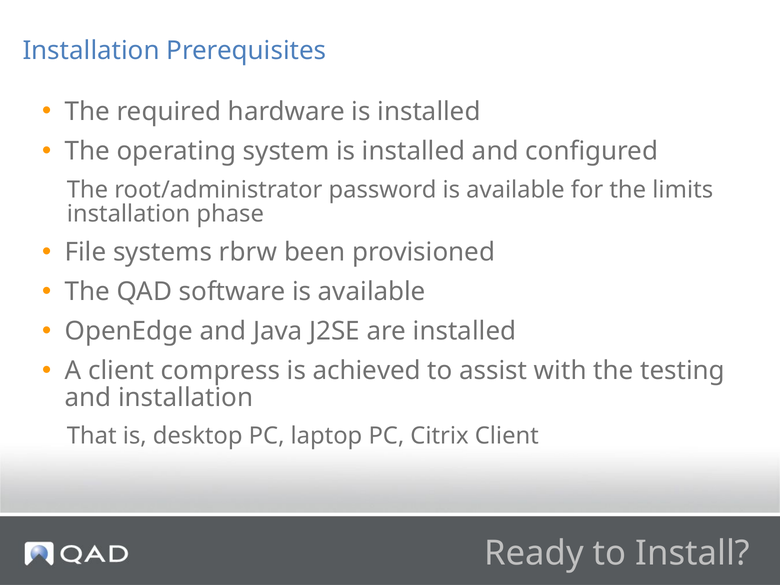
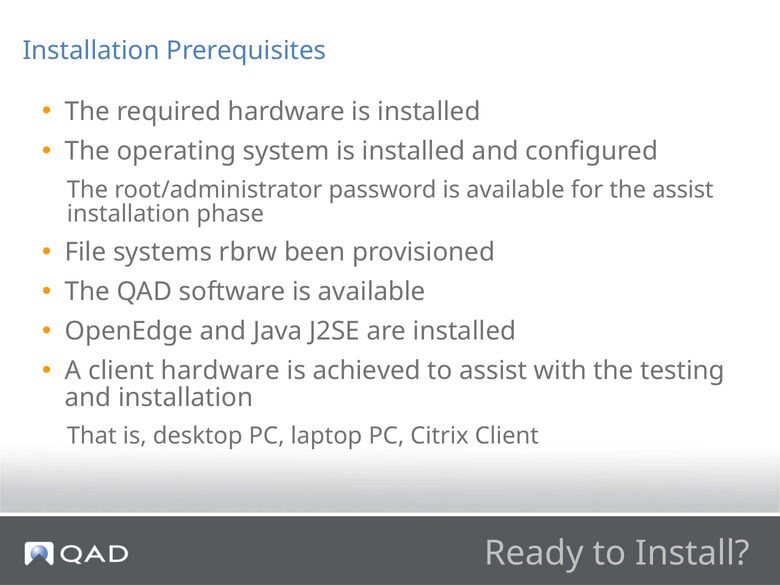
the limits: limits -> assist (683, 190)
client compress: compress -> hardware (220, 371)
